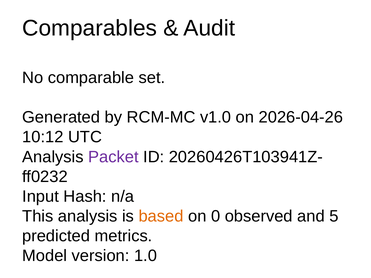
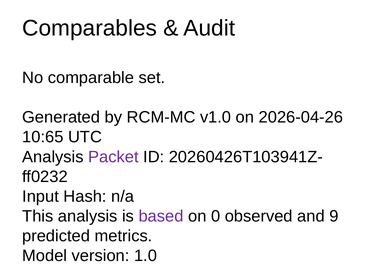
10:12: 10:12 -> 10:65 (43, 137)
based colour: orange -> purple (161, 216)
5: 5 -> 9 (334, 216)
